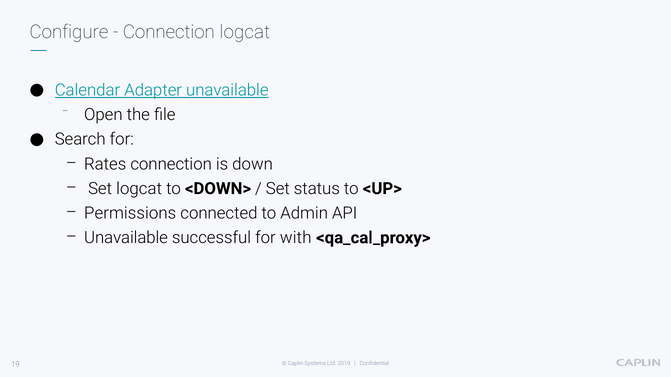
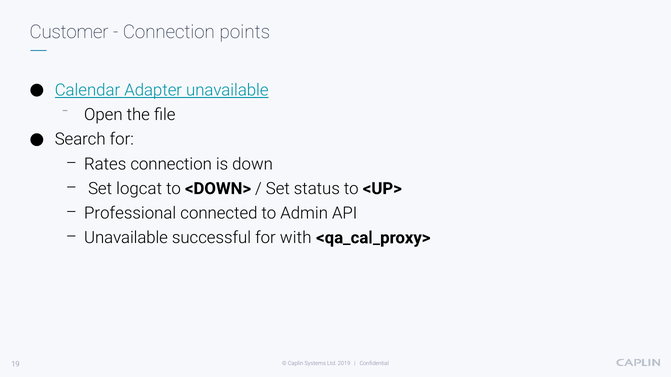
Configure: Configure -> Customer (69, 32)
Connection logcat: logcat -> points (245, 32)
Permissions: Permissions -> Professional (130, 213)
